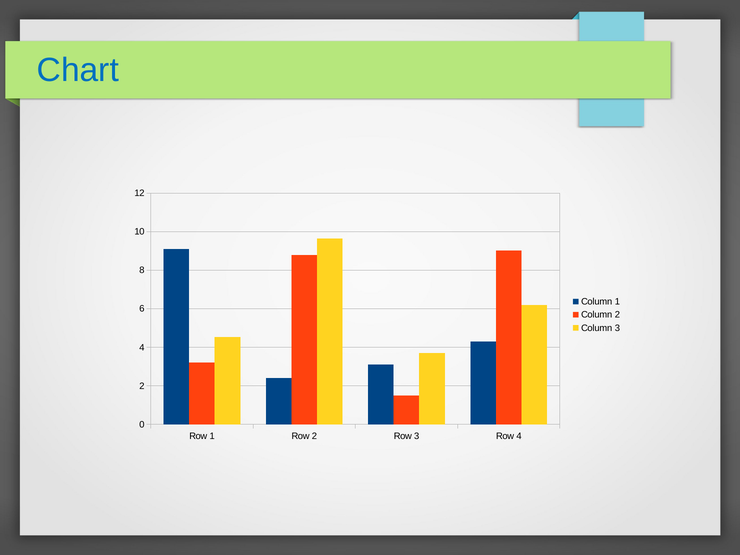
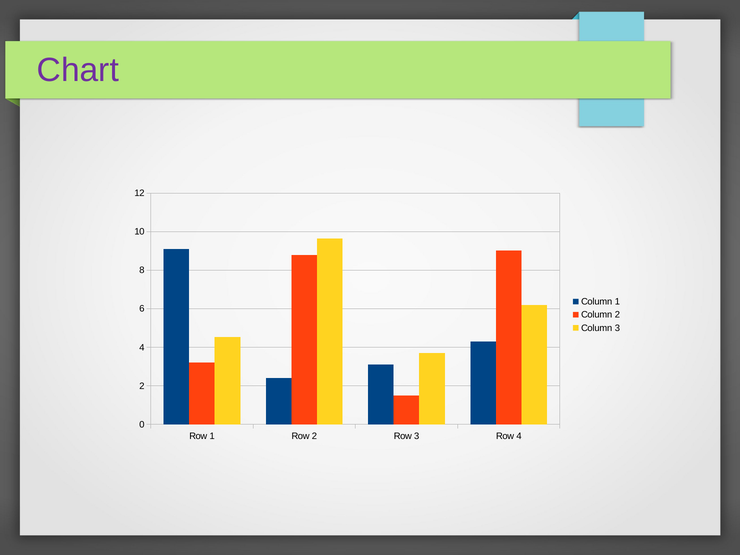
Chart colour: blue -> purple (78, 70)
